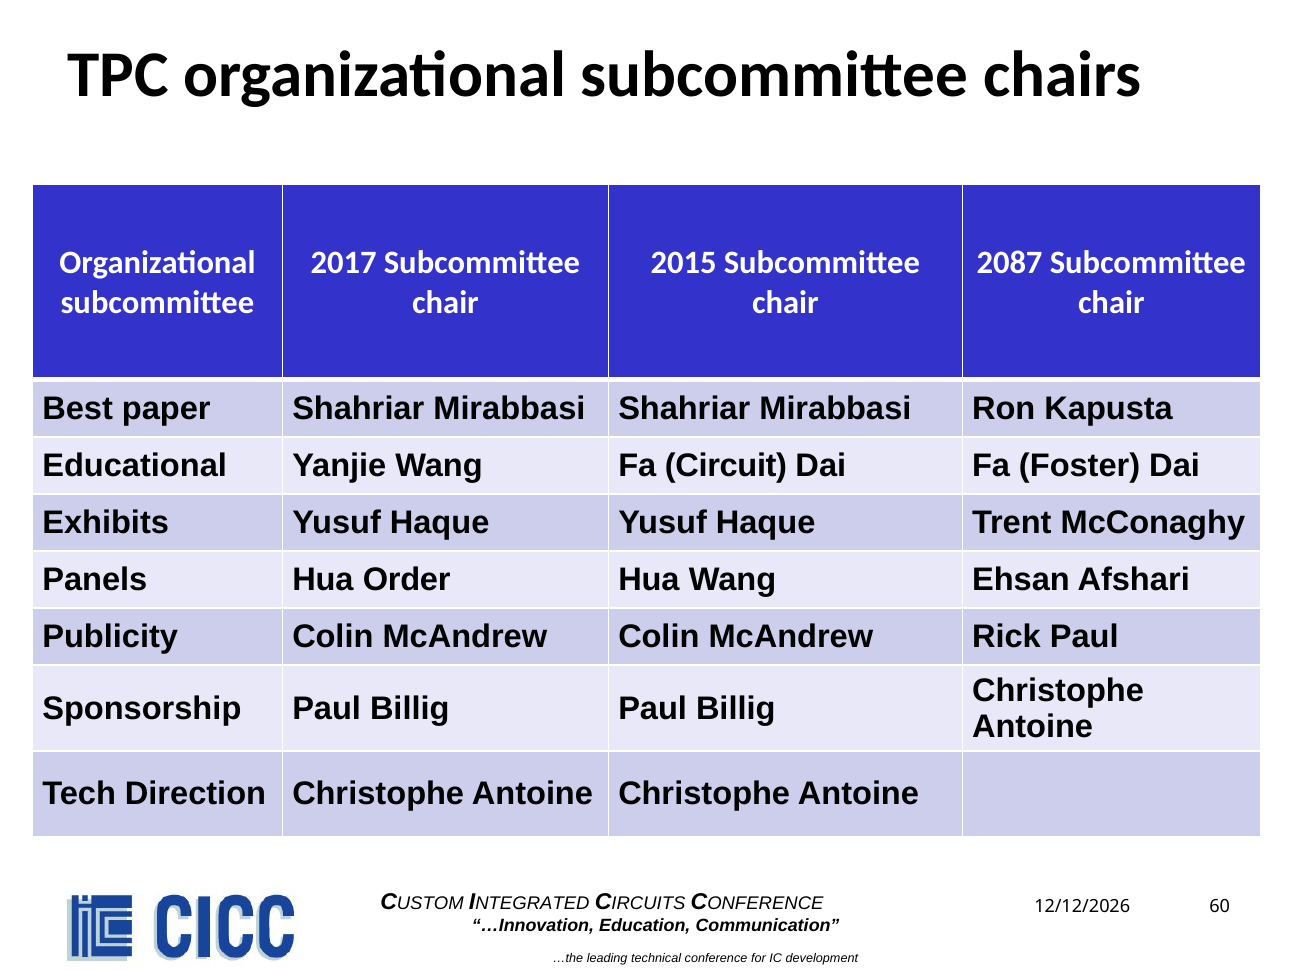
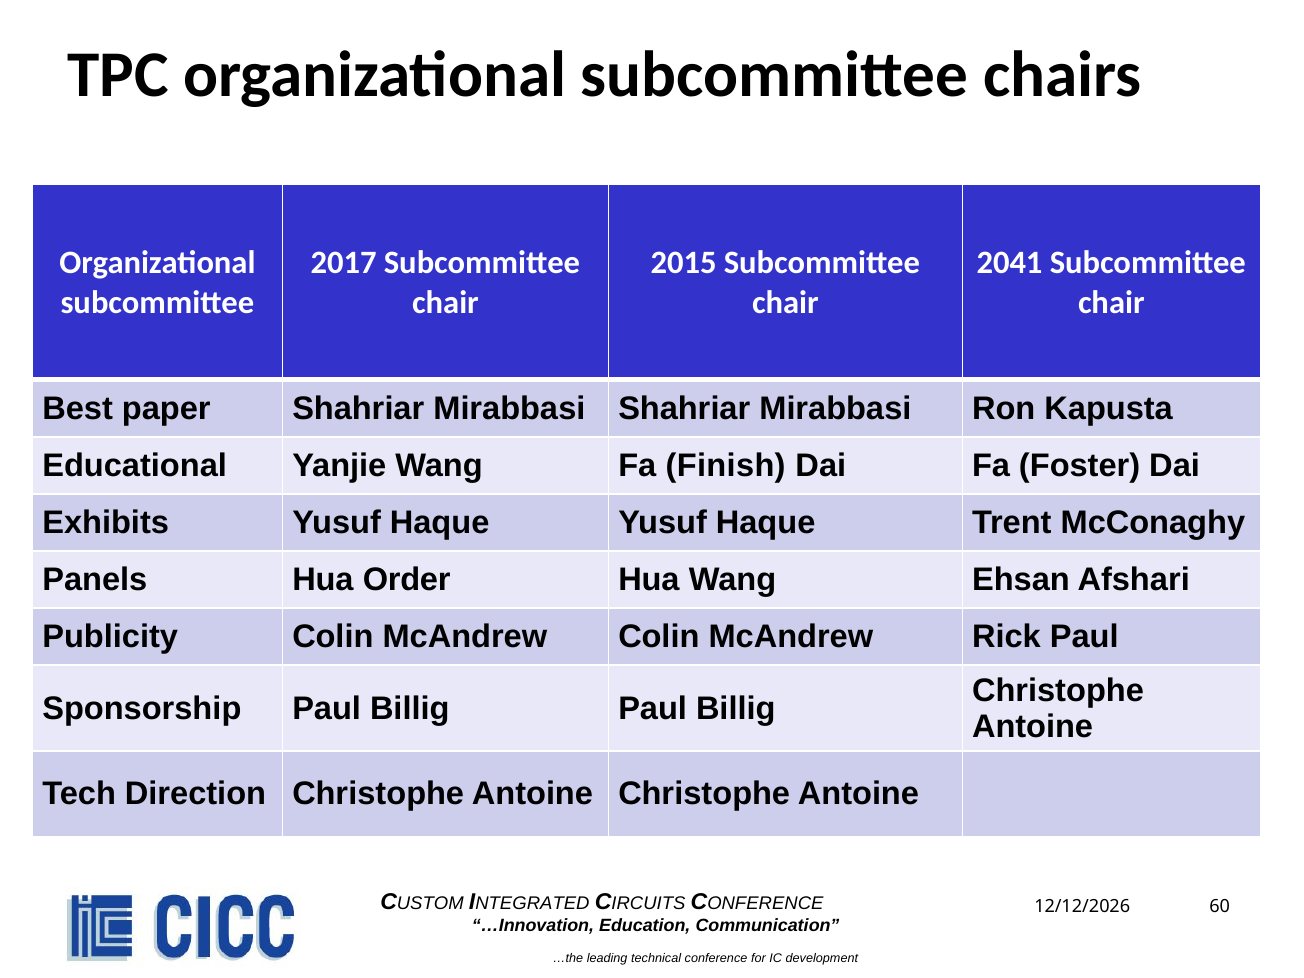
2087: 2087 -> 2041 (1010, 263)
Circuit: Circuit -> Finish (726, 466)
